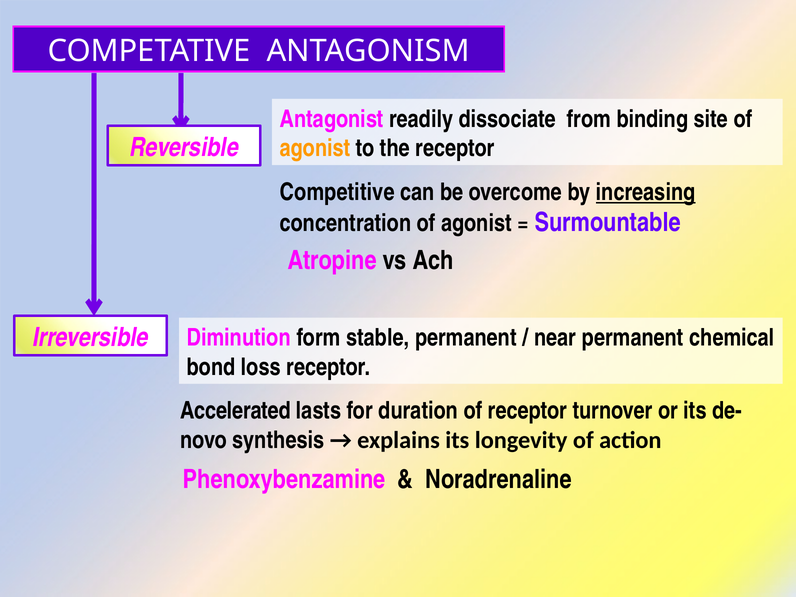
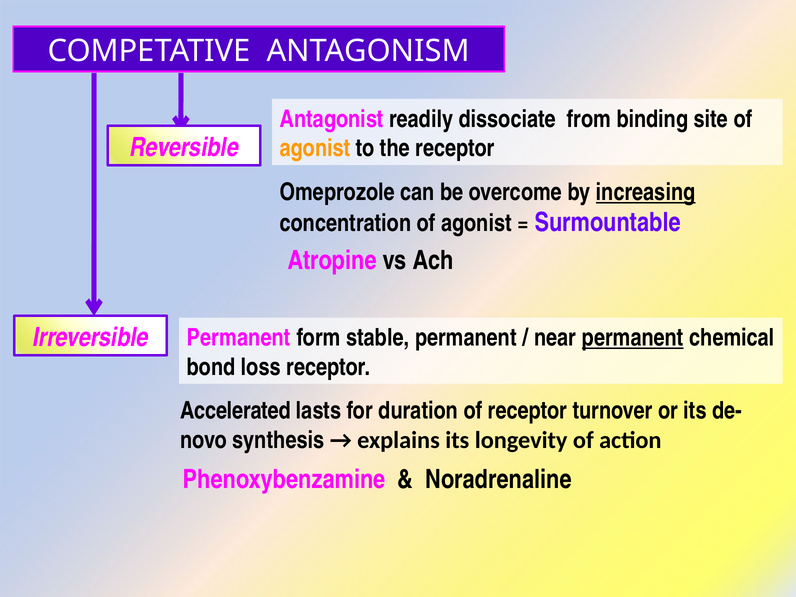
Competitive: Competitive -> Omeprozole (337, 192)
Diminution: Diminution -> Permanent (239, 338)
permanent underline: none -> present (633, 338)
